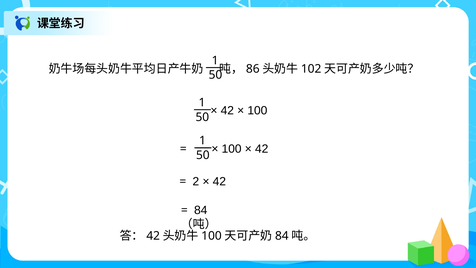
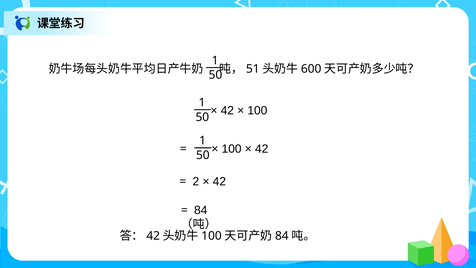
86: 86 -> 51 (253, 69)
102: 102 -> 600 (311, 69)
